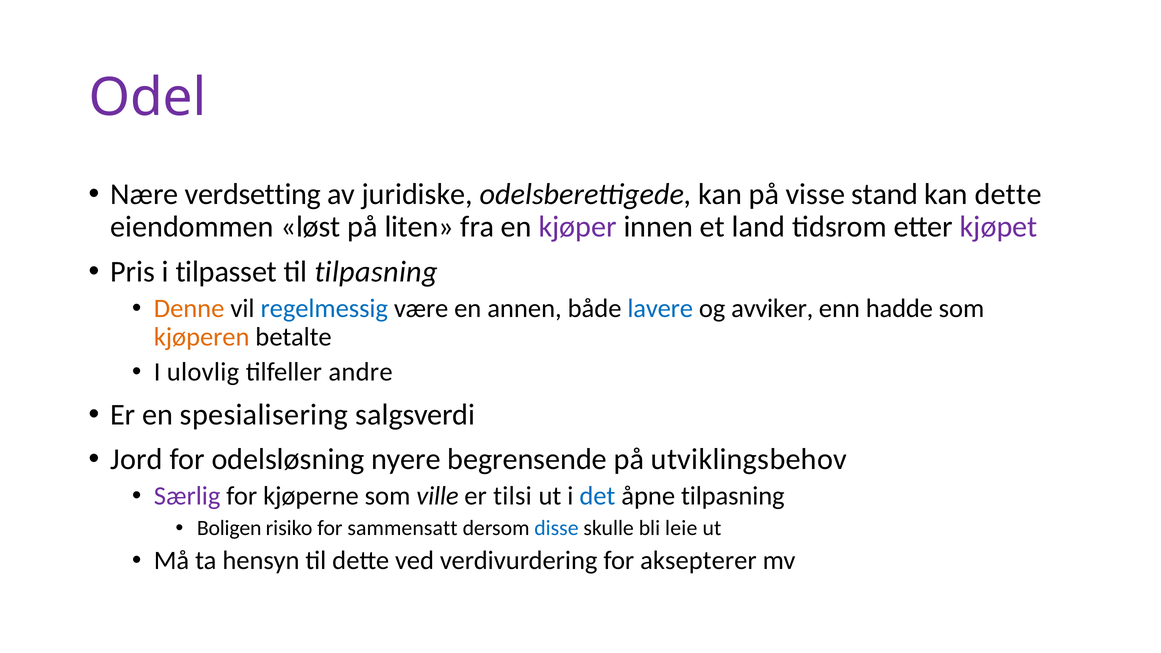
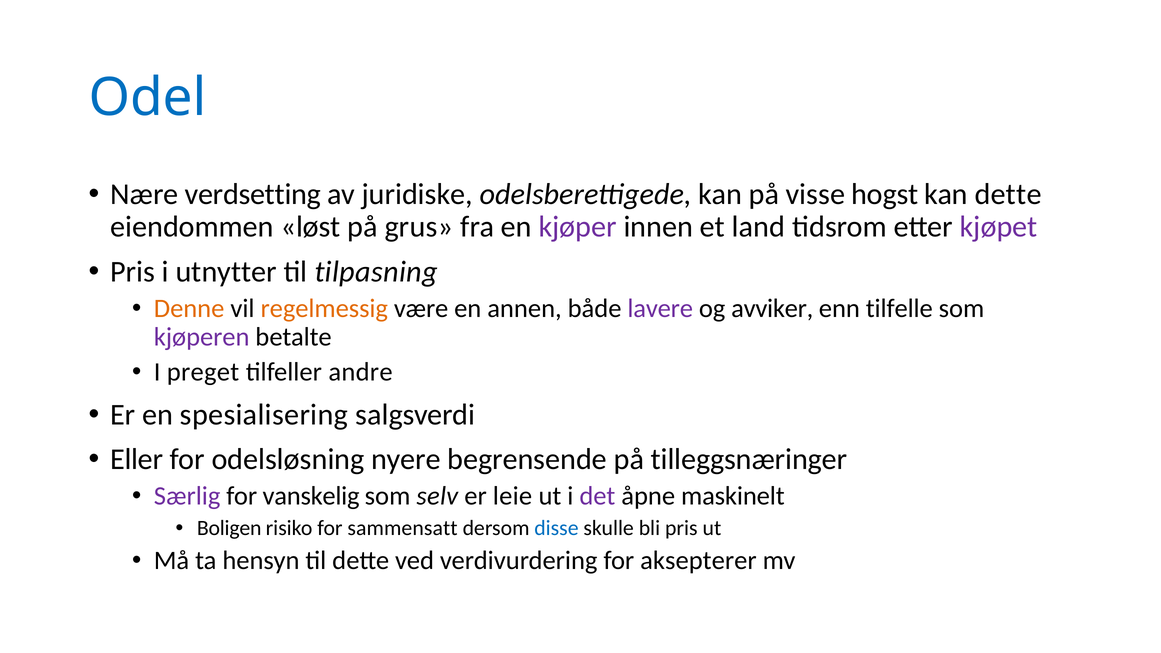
Odel colour: purple -> blue (147, 98)
stand: stand -> hogst (885, 194)
liten: liten -> grus (419, 227)
tilpasset: tilpasset -> utnytter (226, 272)
regelmessig colour: blue -> orange (324, 308)
lavere colour: blue -> purple (660, 308)
hadde: hadde -> tilfelle (899, 308)
kjøperen colour: orange -> purple (202, 337)
ulovlig: ulovlig -> preget (203, 372)
Jord: Jord -> Eller (137, 459)
utviklingsbehov: utviklingsbehov -> tilleggsnæringer (749, 459)
kjøperne: kjøperne -> vanskelig (311, 496)
ville: ville -> selv (437, 496)
tilsi: tilsi -> leie (513, 496)
det colour: blue -> purple (597, 496)
åpne tilpasning: tilpasning -> maskinelt (733, 496)
bli leie: leie -> pris (681, 528)
